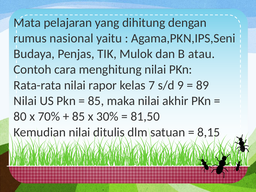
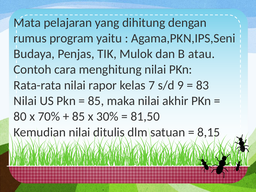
nasional: nasional -> program (72, 38)
89: 89 -> 83 (202, 85)
